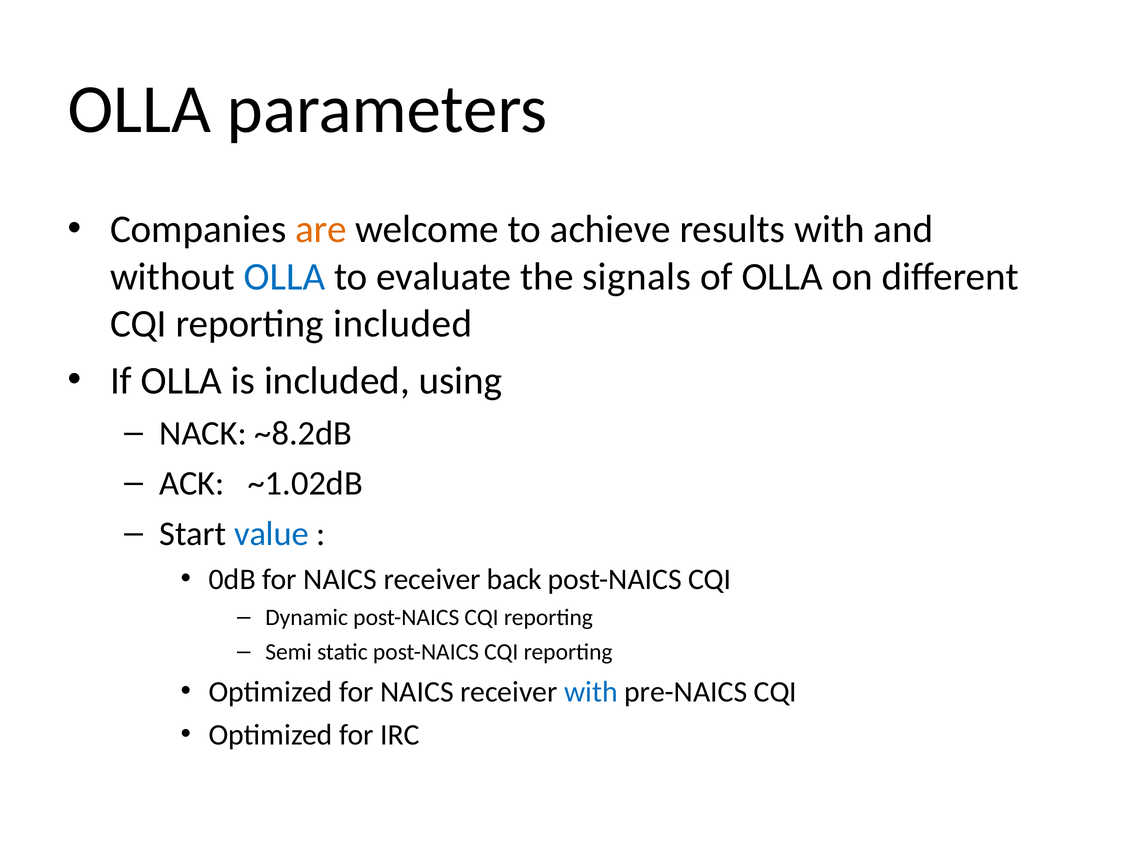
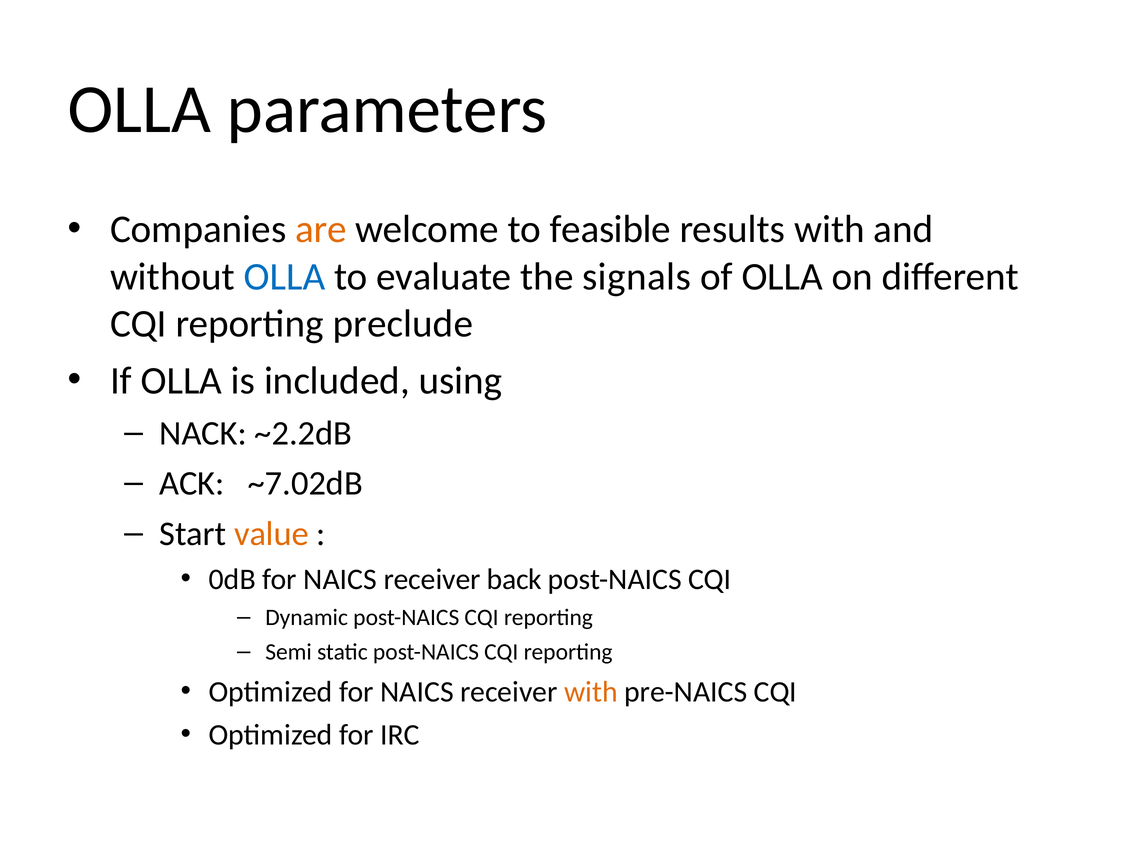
achieve: achieve -> feasible (610, 229)
reporting included: included -> preclude (403, 324)
~8.2dB: ~8.2dB -> ~2.2dB (303, 433)
~1.02dB: ~1.02dB -> ~7.02dB (305, 483)
value colour: blue -> orange (271, 534)
with colour: blue -> orange (591, 692)
